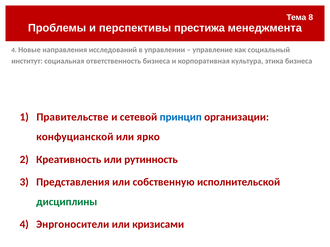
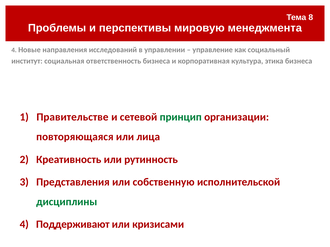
престижа: престижа -> мировую (199, 28)
принцип colour: blue -> green (181, 117)
конфуцианской: конфуцианской -> повторяющаяся (75, 137)
ярко: ярко -> лица (148, 137)
Энргоносители: Энргоносители -> Поддерживают (73, 225)
